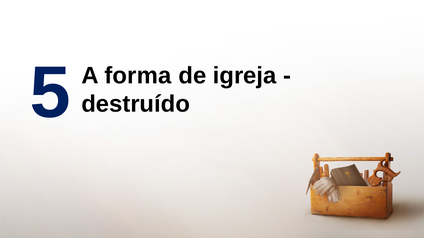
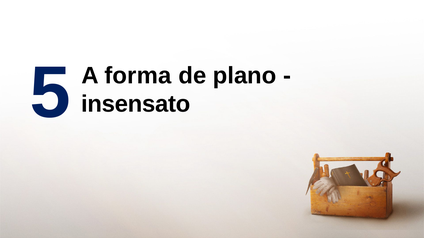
igreja: igreja -> plano (245, 76)
destruído: destruído -> insensato (136, 104)
